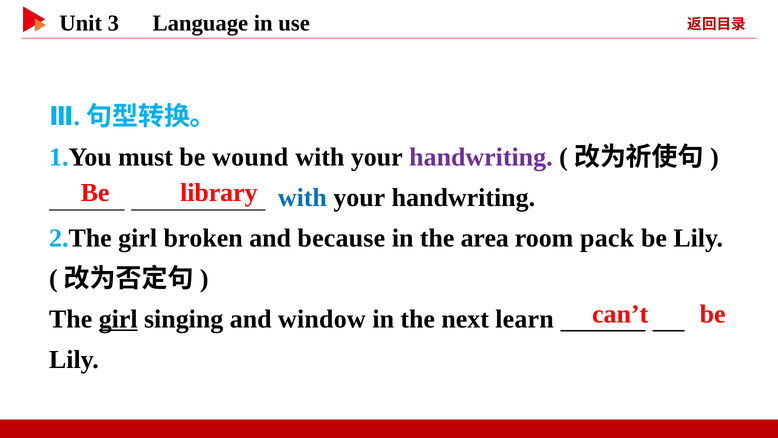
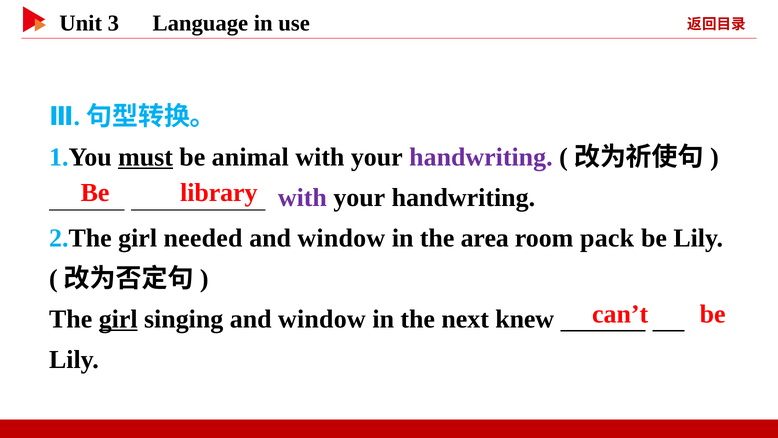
must underline: none -> present (146, 157)
wound: wound -> animal (250, 157)
with colour: blue -> purple (302, 197)
broken: broken -> needed (203, 238)
because: because -> window (341, 238)
learn: learn -> knew (525, 319)
